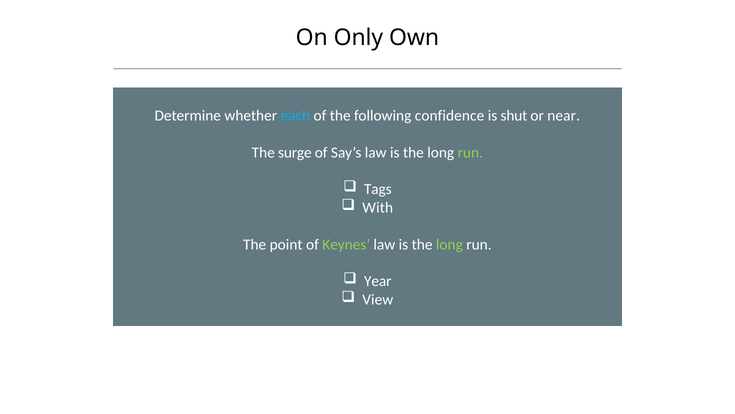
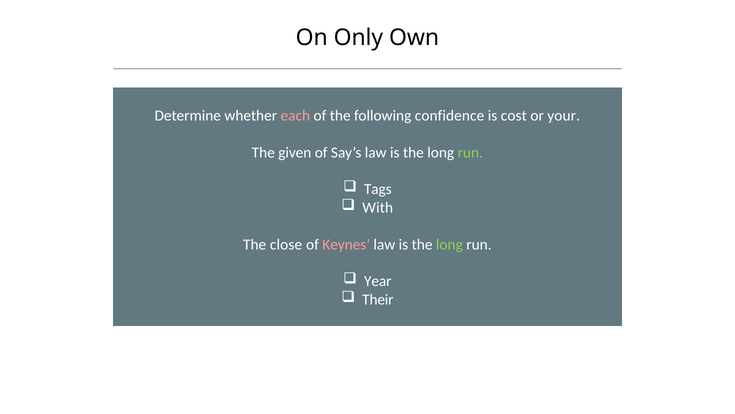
each colour: light blue -> pink (295, 116)
shut: shut -> cost (514, 116)
near: near -> your (564, 116)
surge: surge -> given (295, 152)
point: point -> close (286, 244)
Keynes colour: light green -> pink (346, 244)
View: View -> Their (378, 299)
